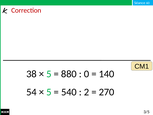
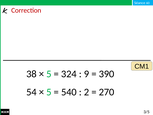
880: 880 -> 324 (69, 74)
0: 0 -> 9 (87, 74)
140: 140 -> 390 (106, 74)
